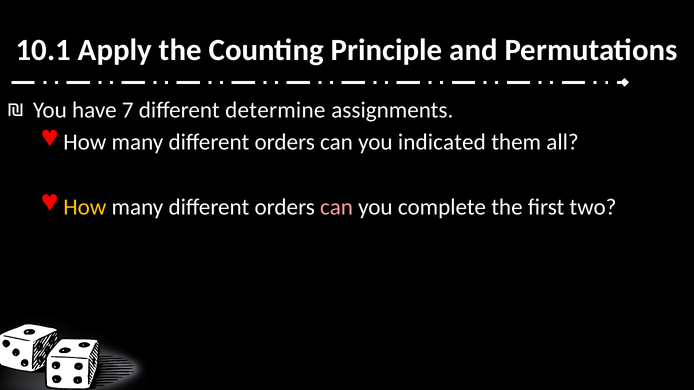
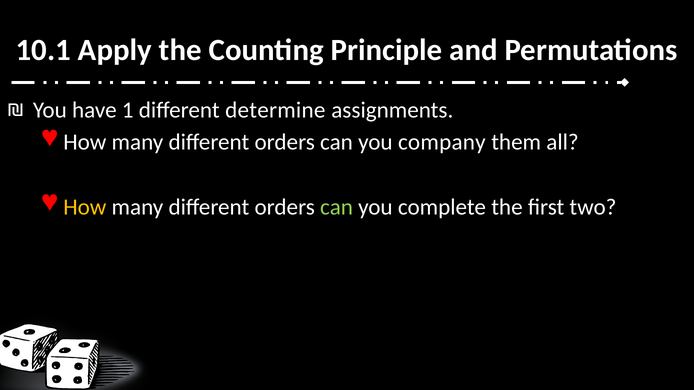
7: 7 -> 1 (128, 110)
indicated: indicated -> company (442, 142)
can colour: pink -> light green (337, 207)
